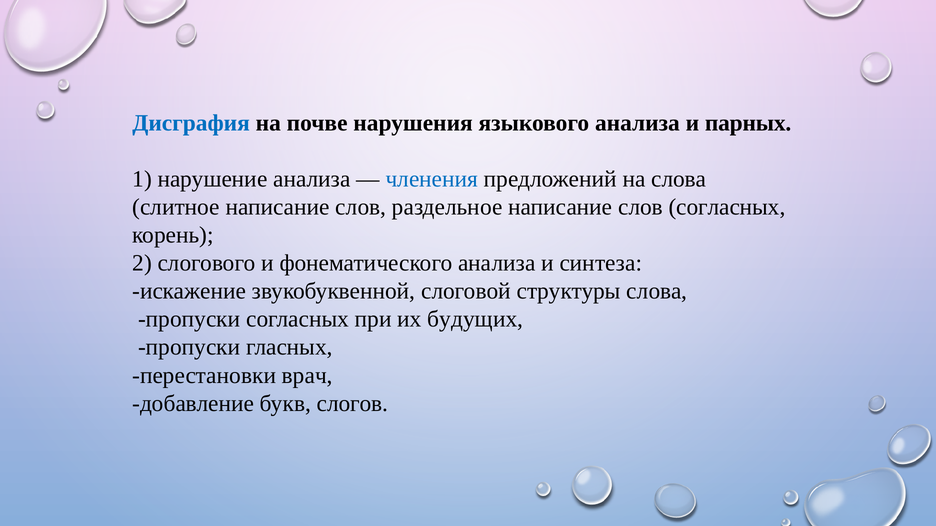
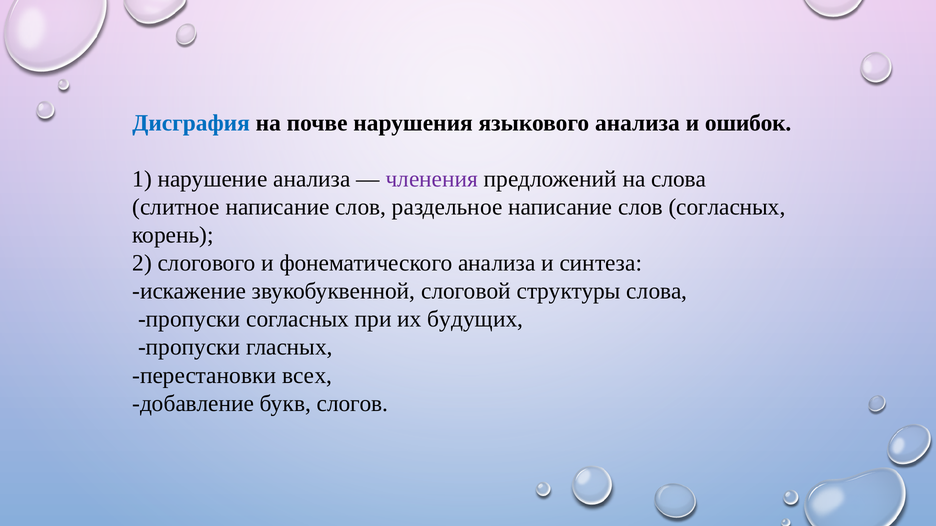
парных: парных -> ошибок (748, 123)
членения colour: blue -> purple (432, 179)
врач: врач -> всех (307, 376)
